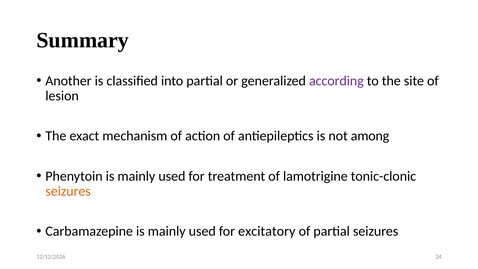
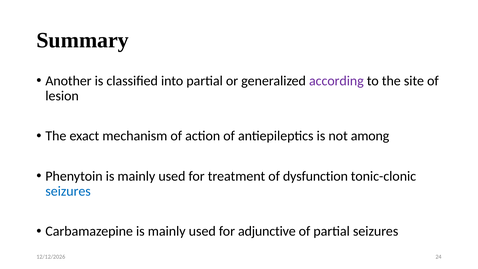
lamotrigine: lamotrigine -> dysfunction (315, 176)
seizures colour: orange -> blue (68, 191)
excitatory: excitatory -> adjunctive (267, 231)
